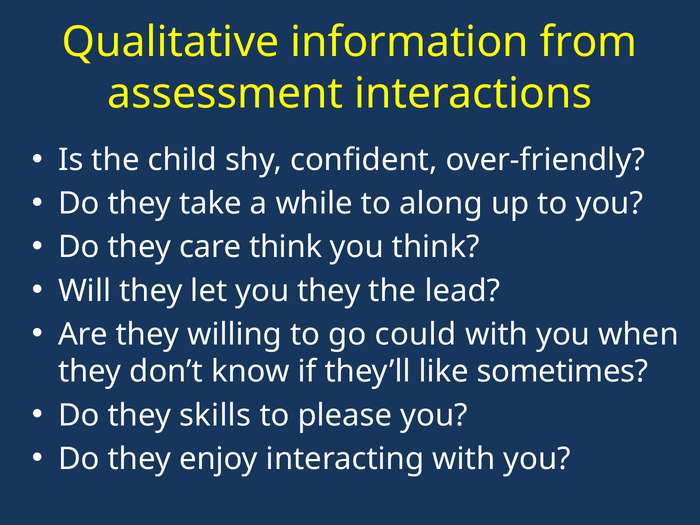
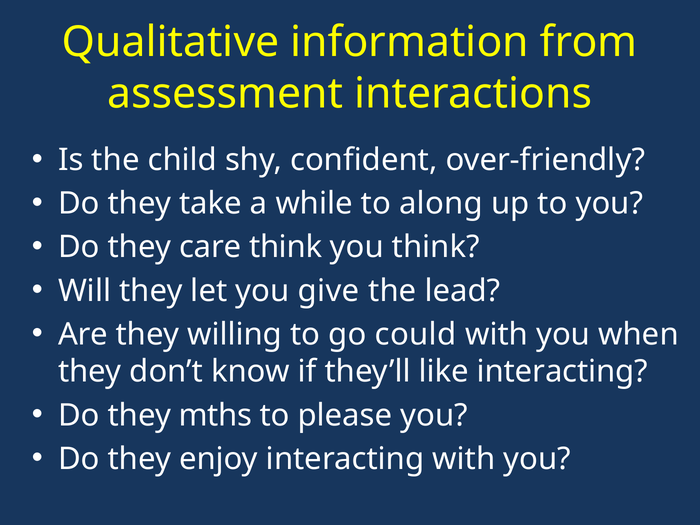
you they: they -> give (329, 291)
like sometimes: sometimes -> interacting (562, 372)
skills: skills -> mths (215, 415)
